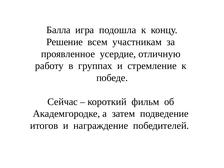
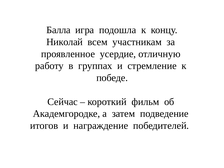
Решение: Решение -> Николай (65, 42)
